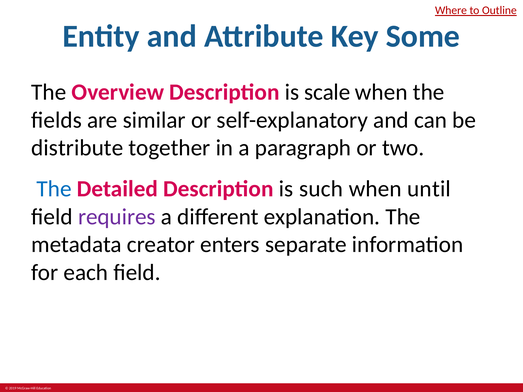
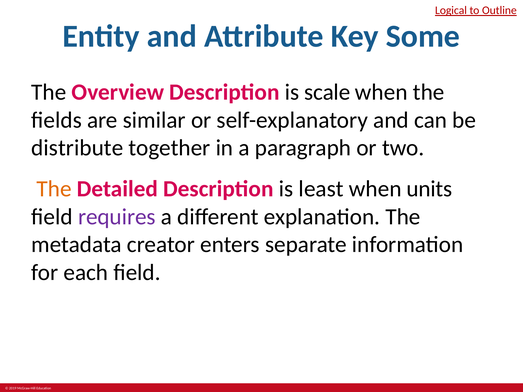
Where: Where -> Logical (451, 10)
The colour: blue -> orange (54, 189)
such: such -> least (321, 189)
until: until -> units (429, 189)
